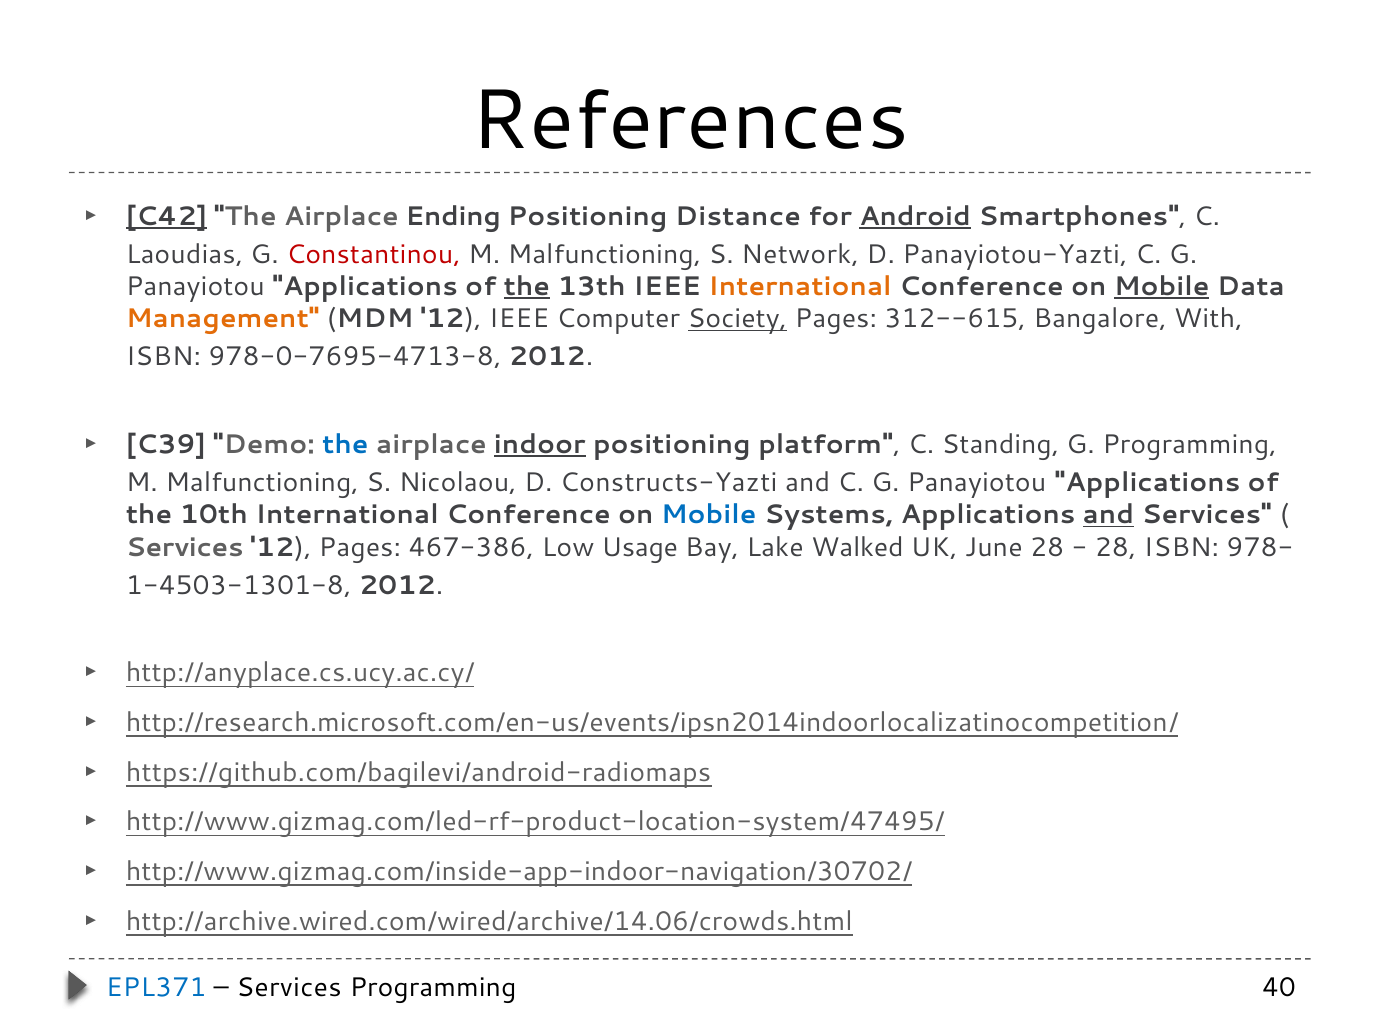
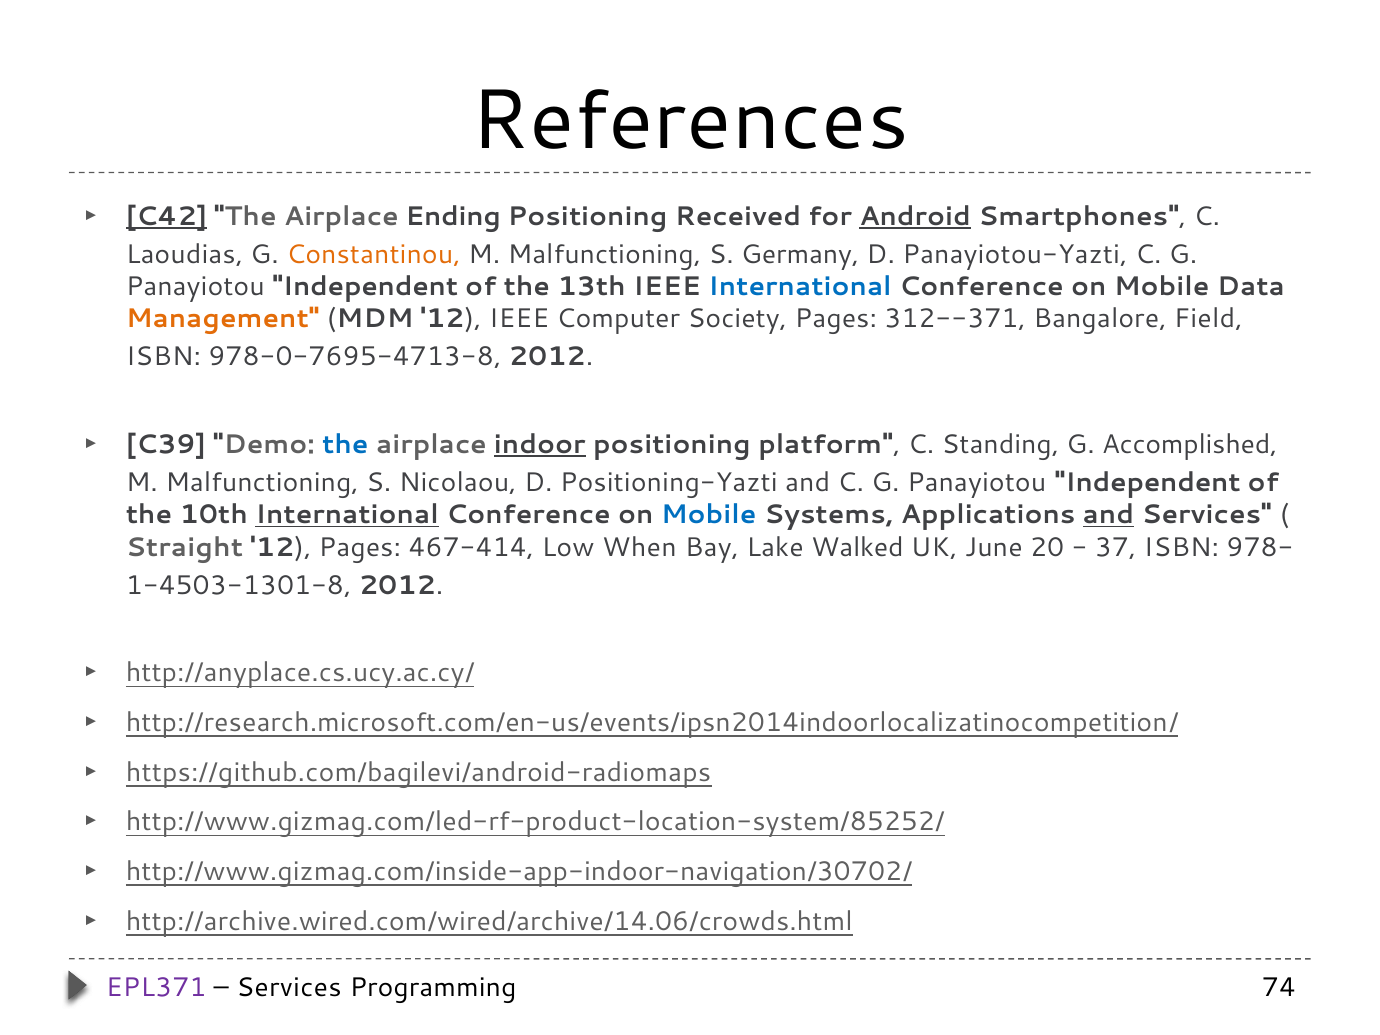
Distance: Distance -> Received (738, 216)
Constantinou colour: red -> orange (374, 254)
Network: Network -> Germany (800, 254)
Applications: Applications -> Independent (365, 287)
the underline: present -> none (527, 287)
International colour: orange -> blue (800, 287)
Mobile underline: present -> none (1162, 287)
Society underline: present -> none (737, 319)
312--615: 312--615 -> 312--371 (955, 319)
With: With -> Field (1208, 319)
G Programming: Programming -> Accomplished (1190, 445)
Constructs-Yazti: Constructs-Yazti -> Positioning-Yazti (669, 483)
Applications: Applications -> Independent (1148, 483)
International underline: none -> present (347, 515)
Services: Services -> Straight (184, 547)
467-386: 467-386 -> 467-414 (471, 547)
Usage: Usage -> When (639, 547)
June 28: 28 -> 20 (1047, 547)
28: 28 -> 37 (1116, 547)
http://www.gizmag.com/led-rf-product-location-system/47495/: http://www.gizmag.com/led-rf-product-location-system/47495/ -> http://www.gizmag.com/led-rf-product-location-system/85252/ (535, 822)
EPL371 colour: blue -> purple (156, 988)
40: 40 -> 74 (1279, 988)
